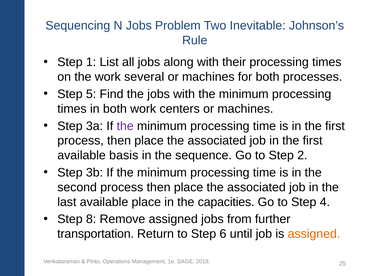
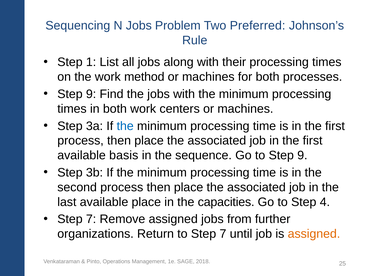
Inevitable: Inevitable -> Preferred (258, 26)
several: several -> method (144, 77)
5: 5 -> 9 (91, 94)
the colour: purple -> blue (125, 126)
to Step 2: 2 -> 9 (302, 155)
8: 8 -> 7 (91, 219)
transportation: transportation -> organizations (96, 234)
to Step 6: 6 -> 7 (223, 234)
